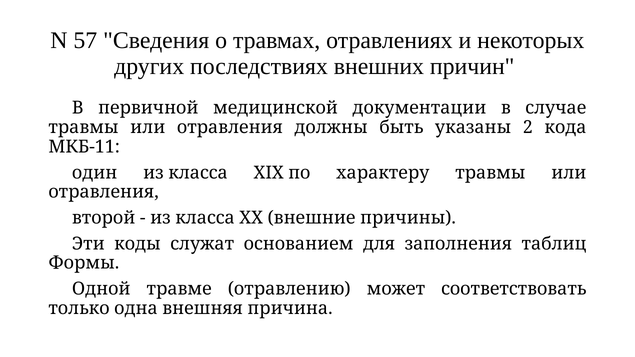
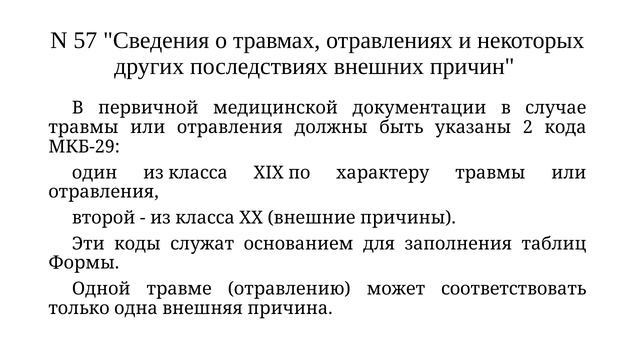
МКБ-11: МКБ-11 -> МКБ-29 (84, 147)
